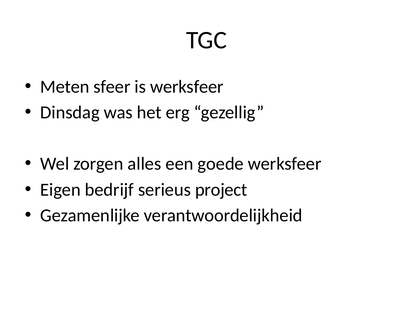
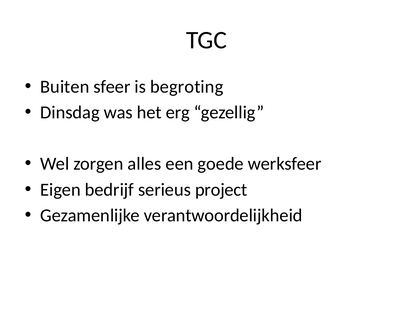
Meten: Meten -> Buiten (65, 87)
is werksfeer: werksfeer -> begroting (187, 87)
